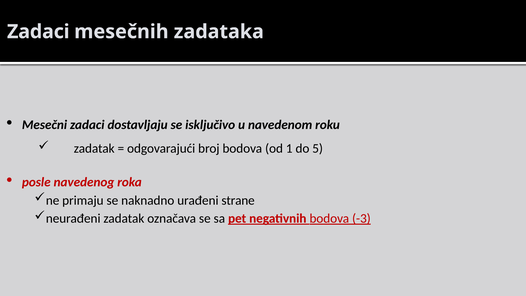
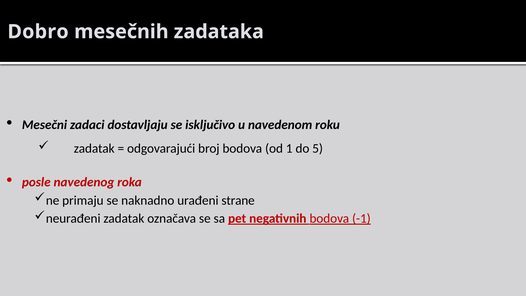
Zadaci: Zadaci -> Dobro (38, 32)
-3: -3 -> -1 (361, 218)
